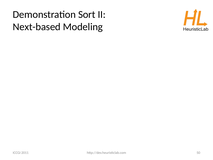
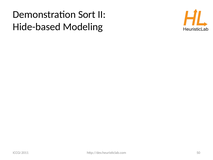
Next-based: Next-based -> Hide-based (37, 27)
